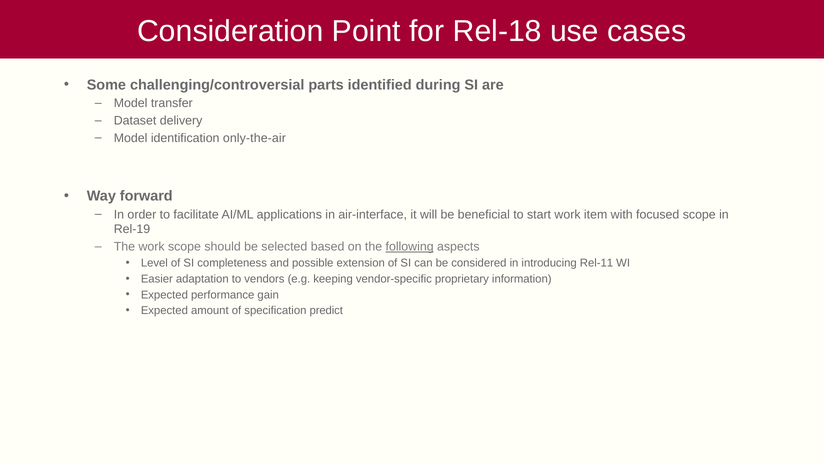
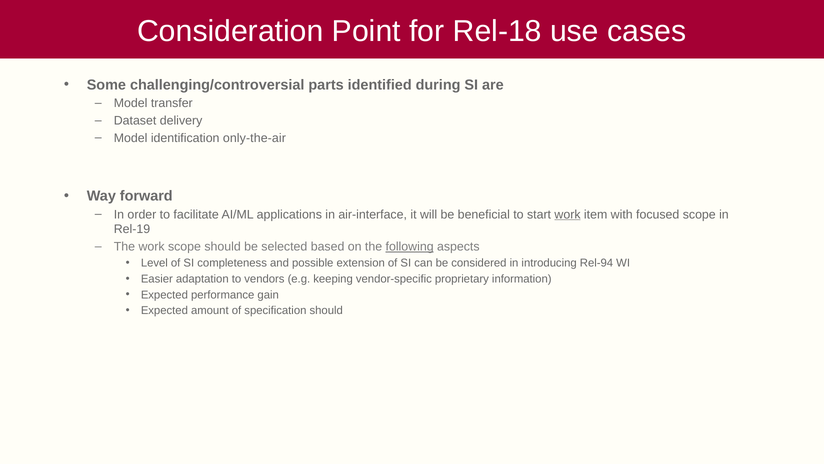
work underline: none -> present (568, 214)
Rel-11: Rel-11 -> Rel-94 (596, 263)
specification predict: predict -> should (326, 310)
